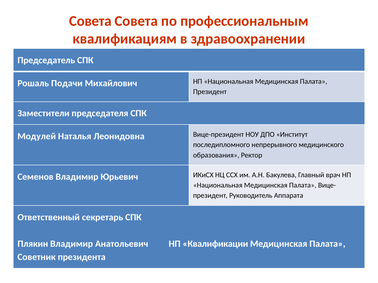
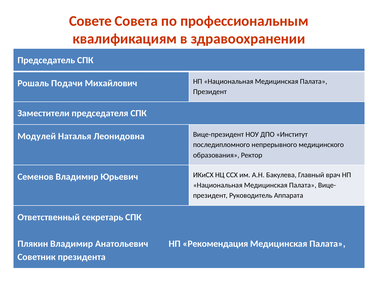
Совета: Совета -> Совете (90, 21)
Квалификации: Квалификации -> Рекомендация (215, 244)
